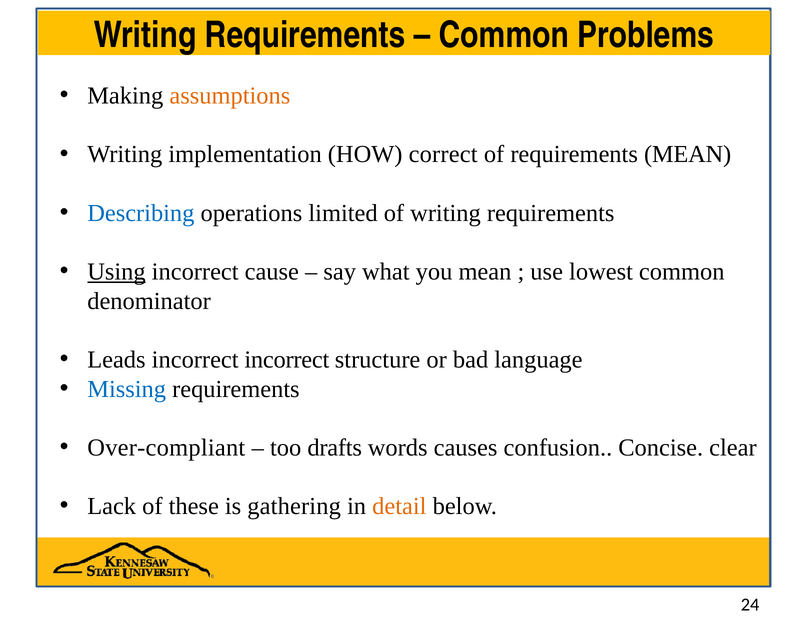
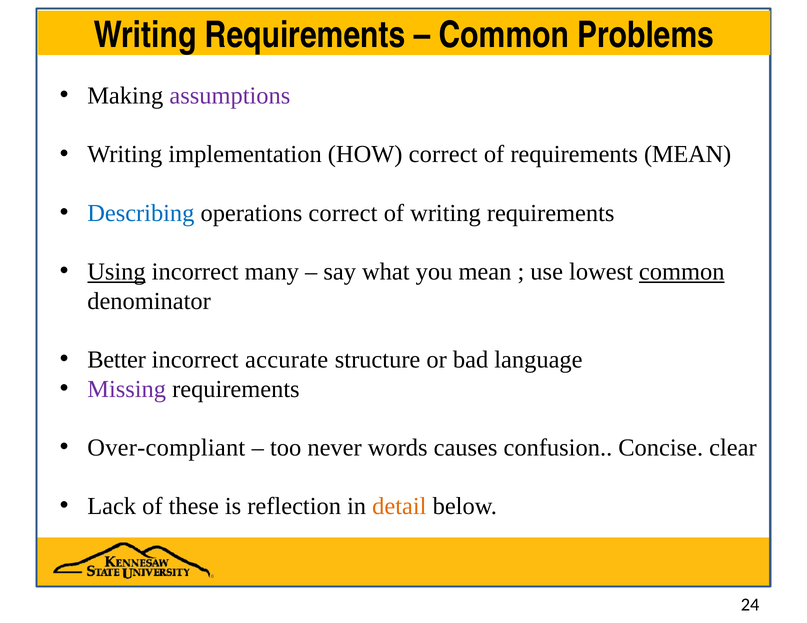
assumptions colour: orange -> purple (230, 96)
operations limited: limited -> correct (343, 213)
cause: cause -> many (272, 272)
common underline: none -> present (682, 272)
Leads: Leads -> Better (117, 360)
incorrect incorrect: incorrect -> accurate (287, 360)
Missing colour: blue -> purple (127, 389)
drafts: drafts -> never (335, 448)
gathering: gathering -> reflection (294, 507)
